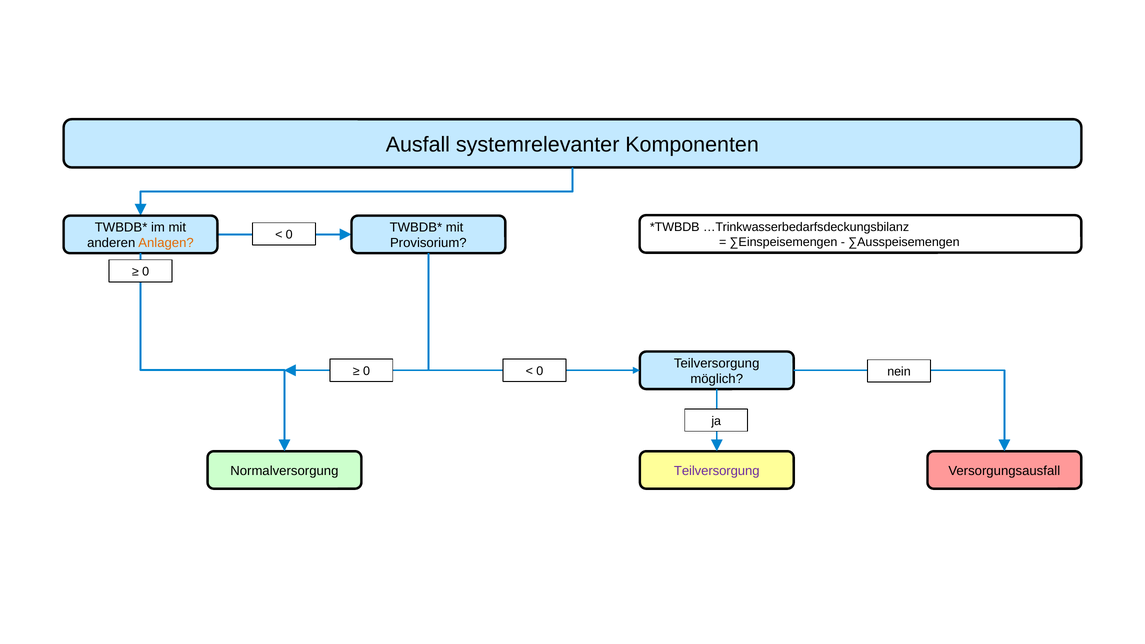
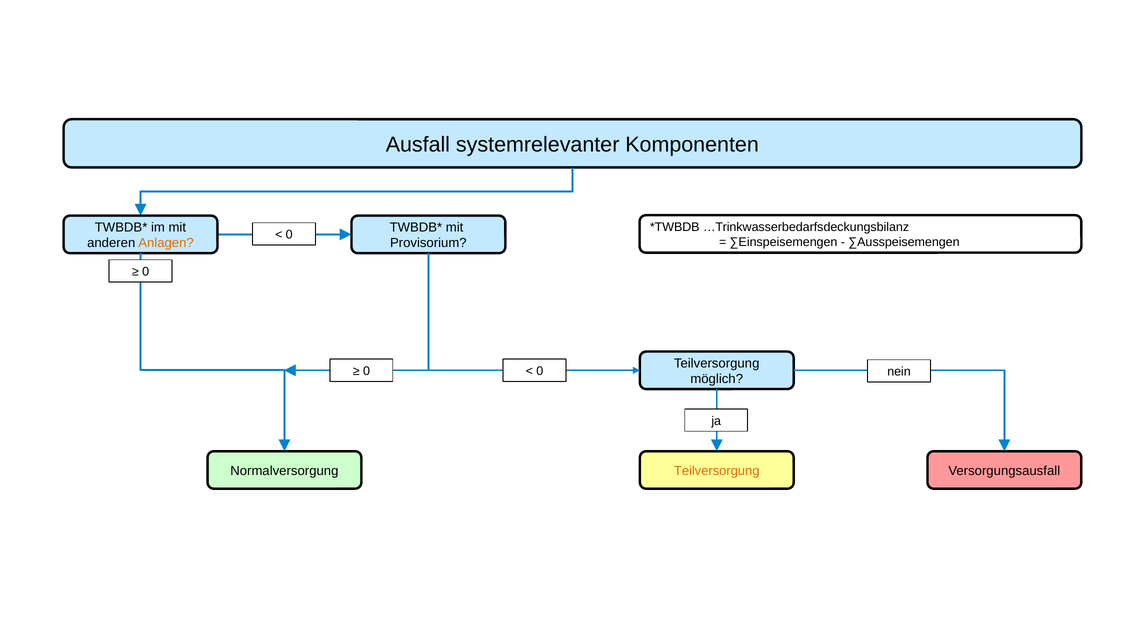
Teilversorgung colour: purple -> orange (717, 471)
